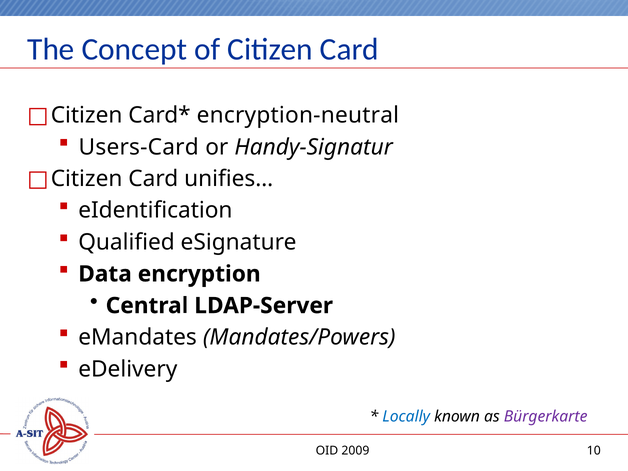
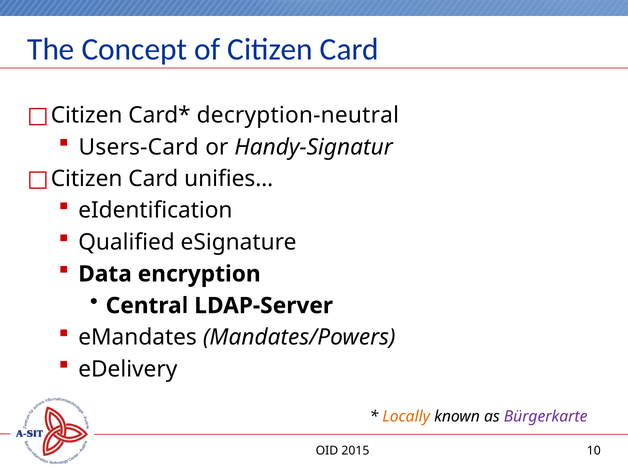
encryption-neutral: encryption-neutral -> decryption-neutral (298, 115)
Locally colour: blue -> orange (406, 417)
2009: 2009 -> 2015 (355, 451)
